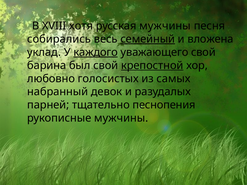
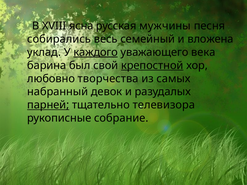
хотя: хотя -> ясна (81, 26)
семейный underline: present -> none (148, 39)
уважающего свой: свой -> века (203, 52)
голосистых: голосистых -> творчества (108, 79)
парней underline: none -> present (48, 105)
песнопения: песнопения -> телевизора (164, 105)
рукописные мужчины: мужчины -> собрание (121, 118)
